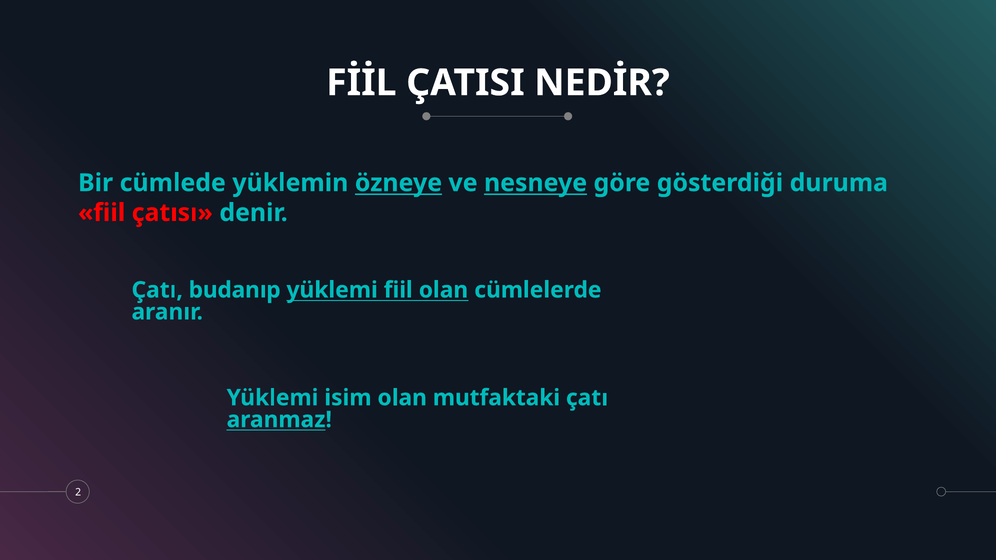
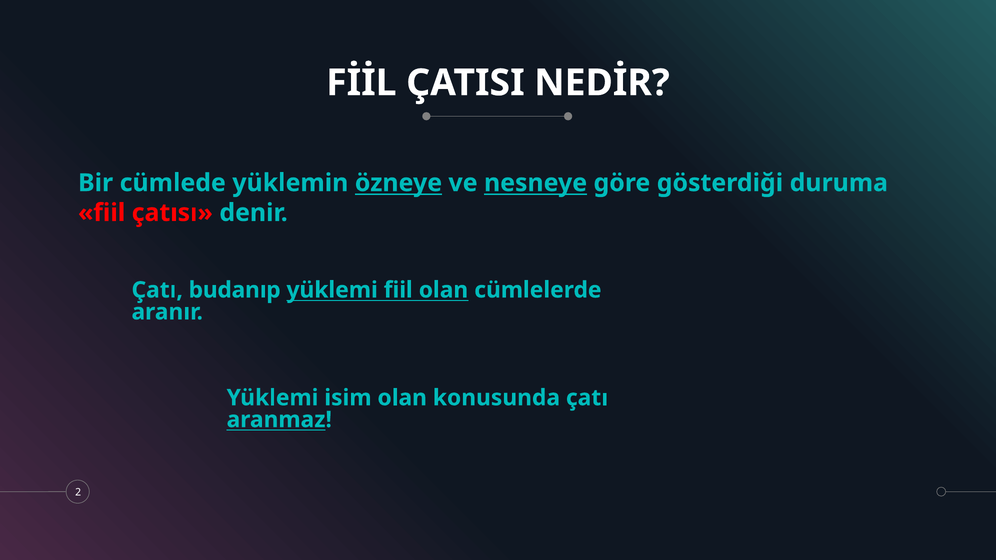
mutfaktaki: mutfaktaki -> konusunda (496, 398)
